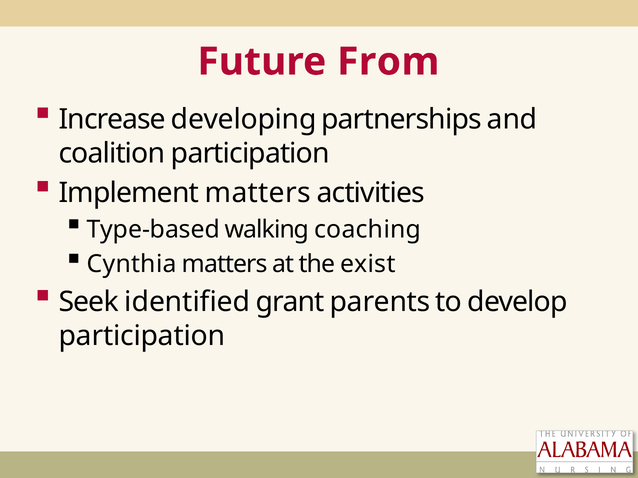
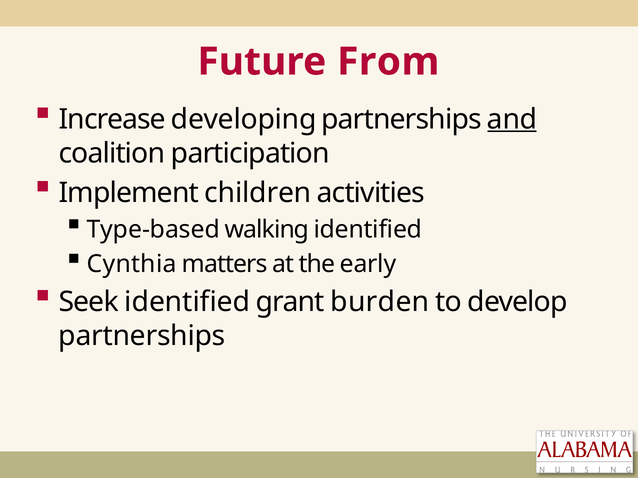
and underline: none -> present (512, 119)
Implement matters: matters -> children (258, 193)
walking coaching: coaching -> identified (368, 230)
exist: exist -> early (368, 264)
parents: parents -> burden (380, 302)
participation: participation -> partnerships (142, 336)
